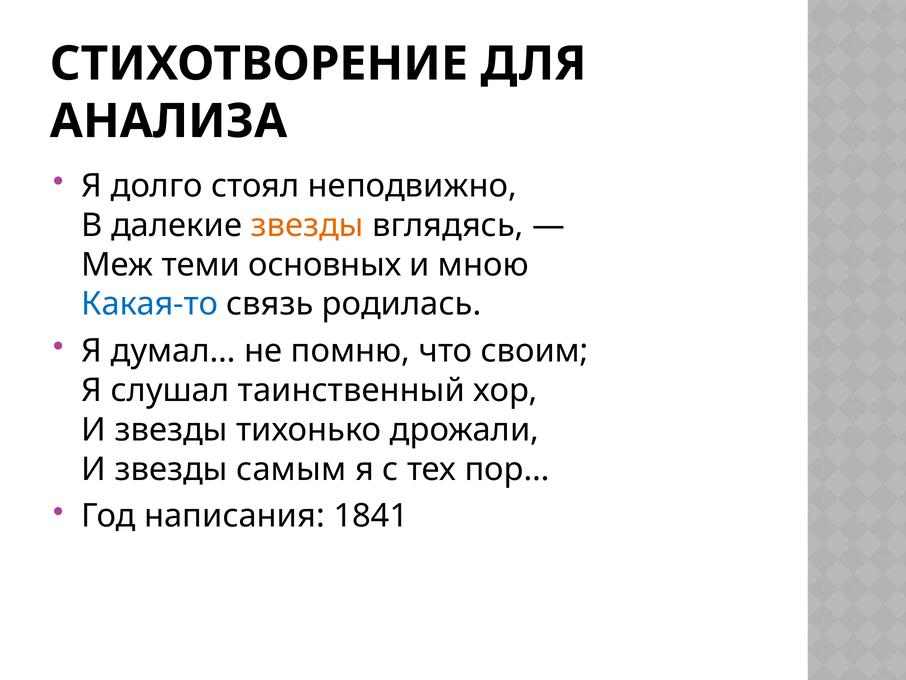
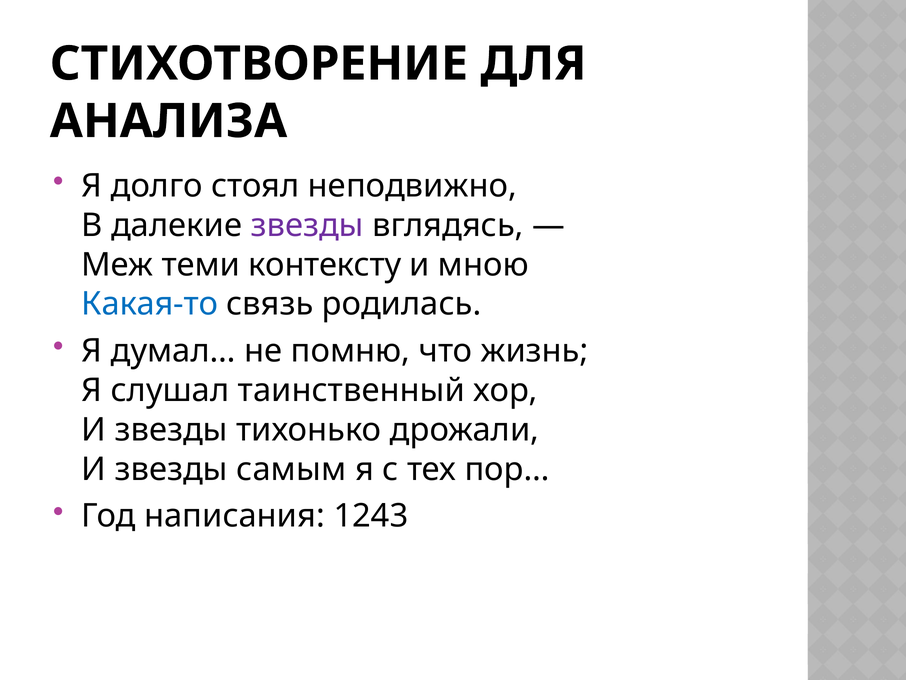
звезды colour: orange -> purple (307, 225)
основных: основных -> контексту (325, 265)
своим: своим -> жизнь (535, 351)
1841: 1841 -> 1243 (371, 516)
